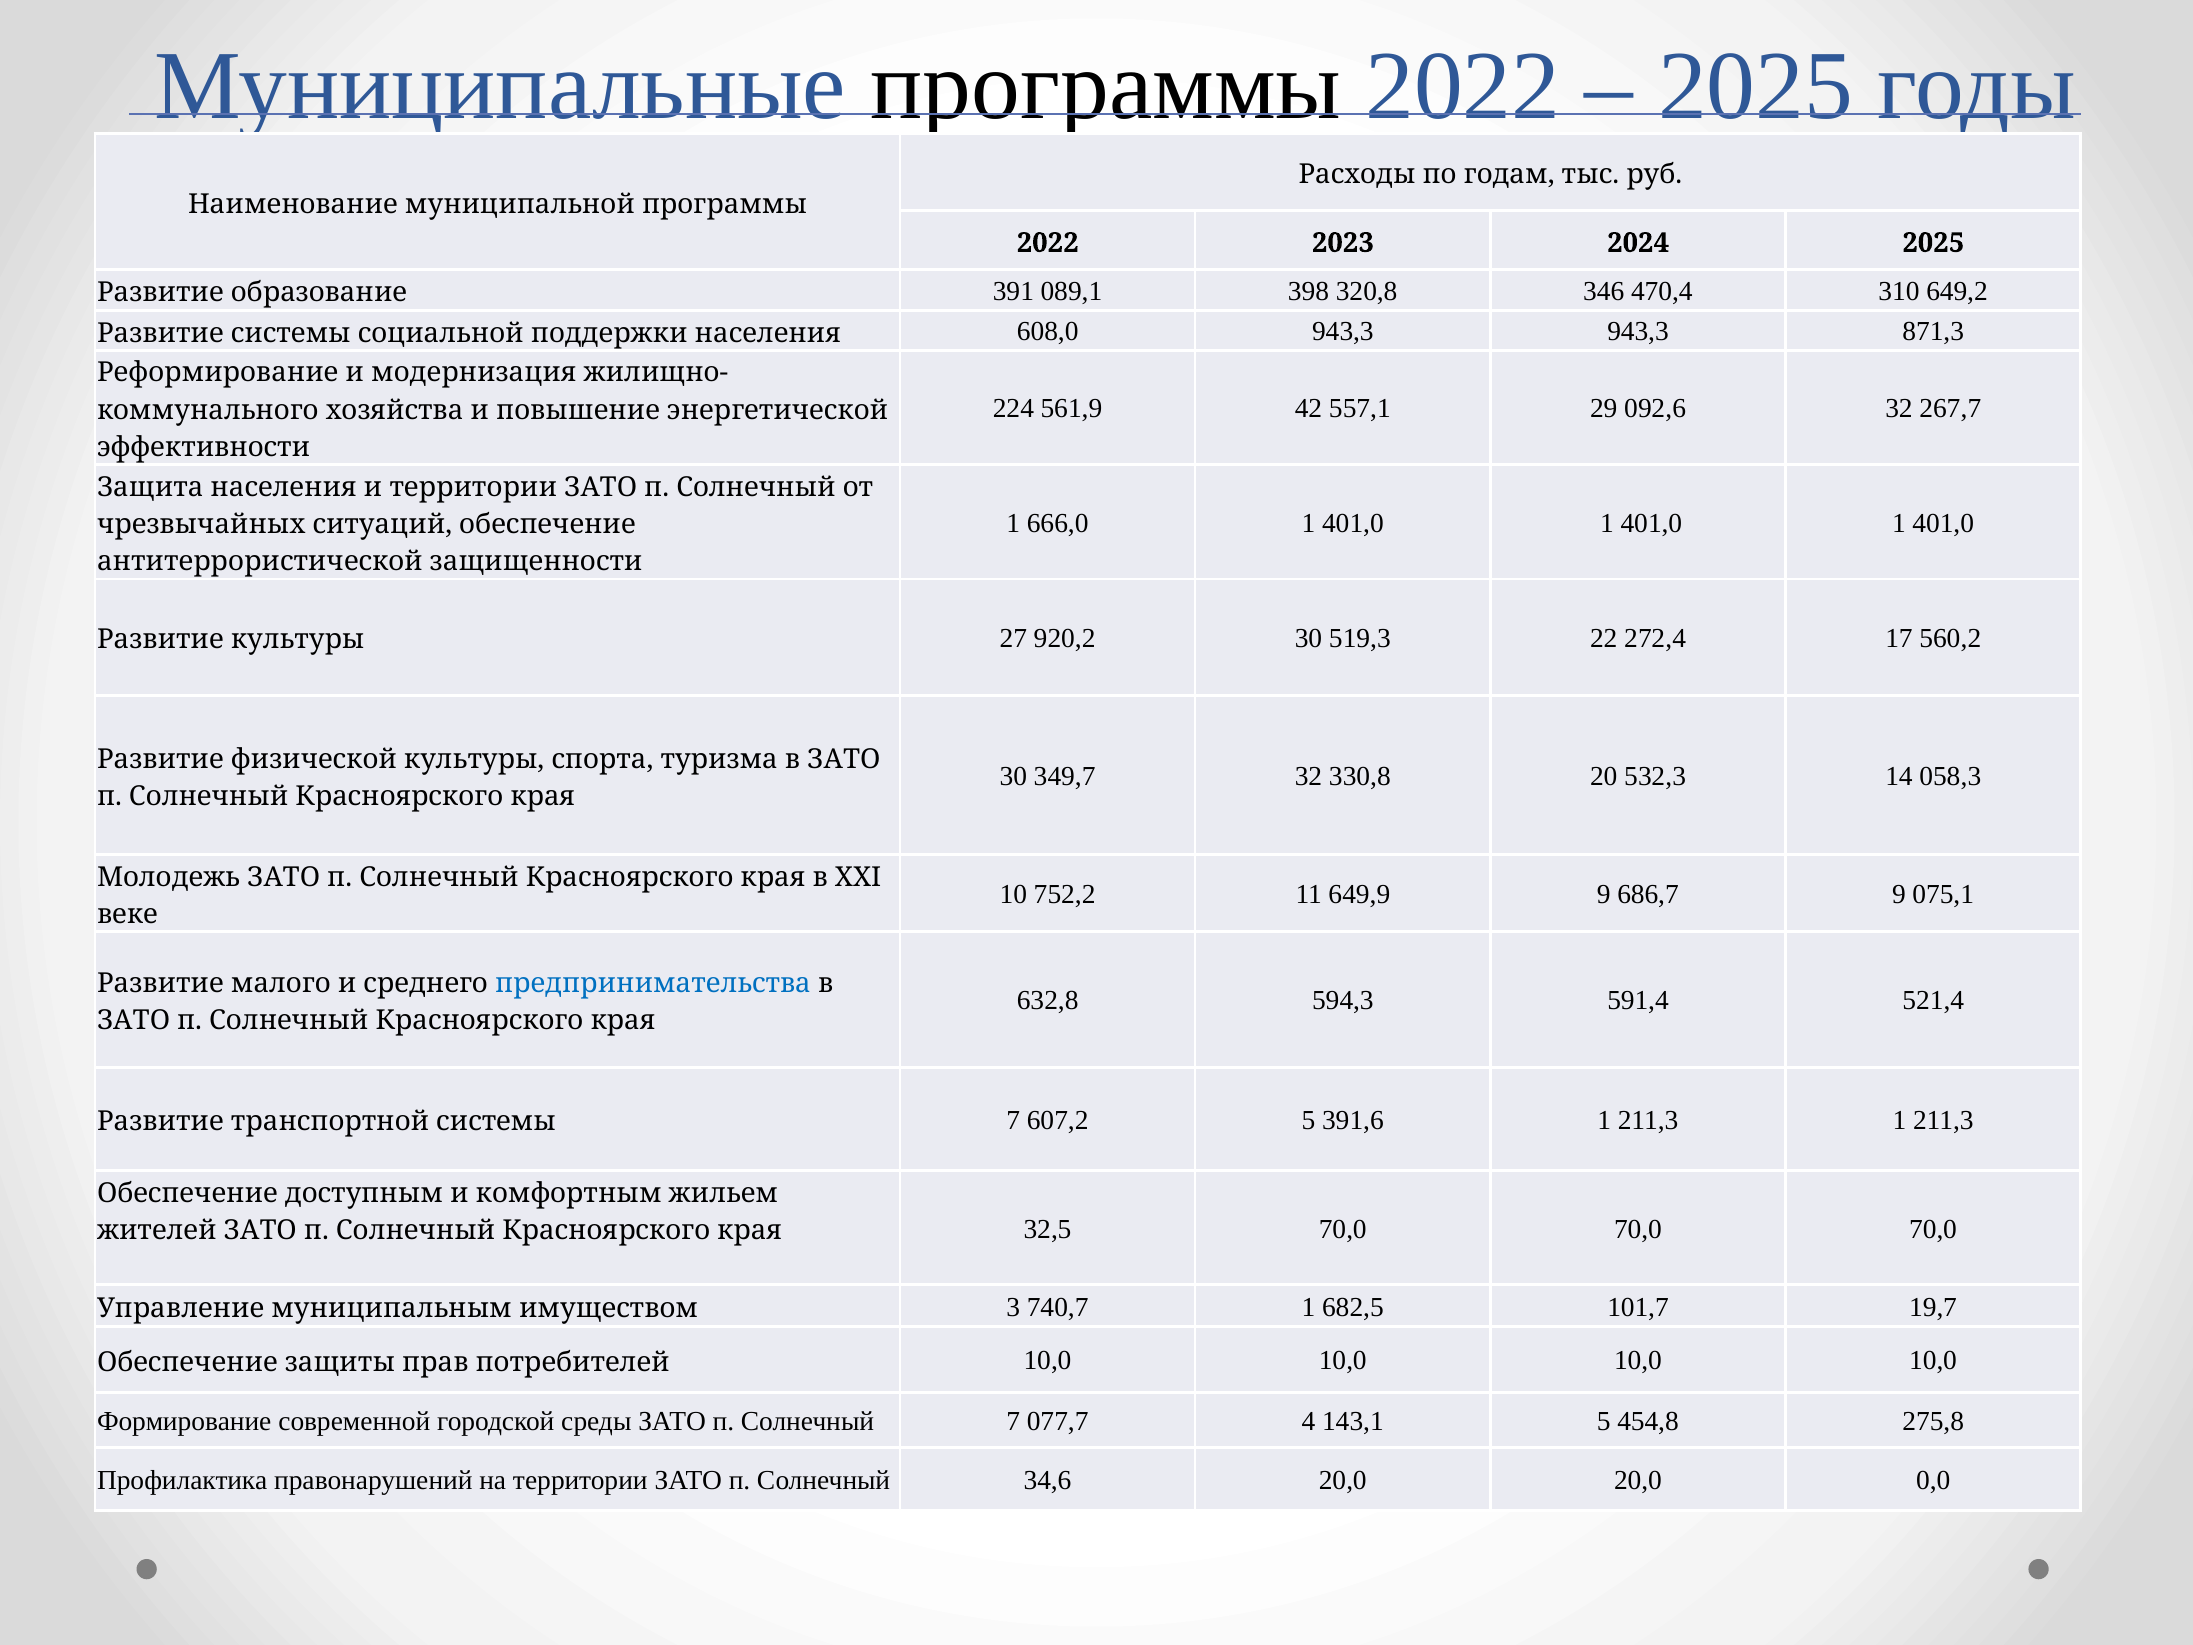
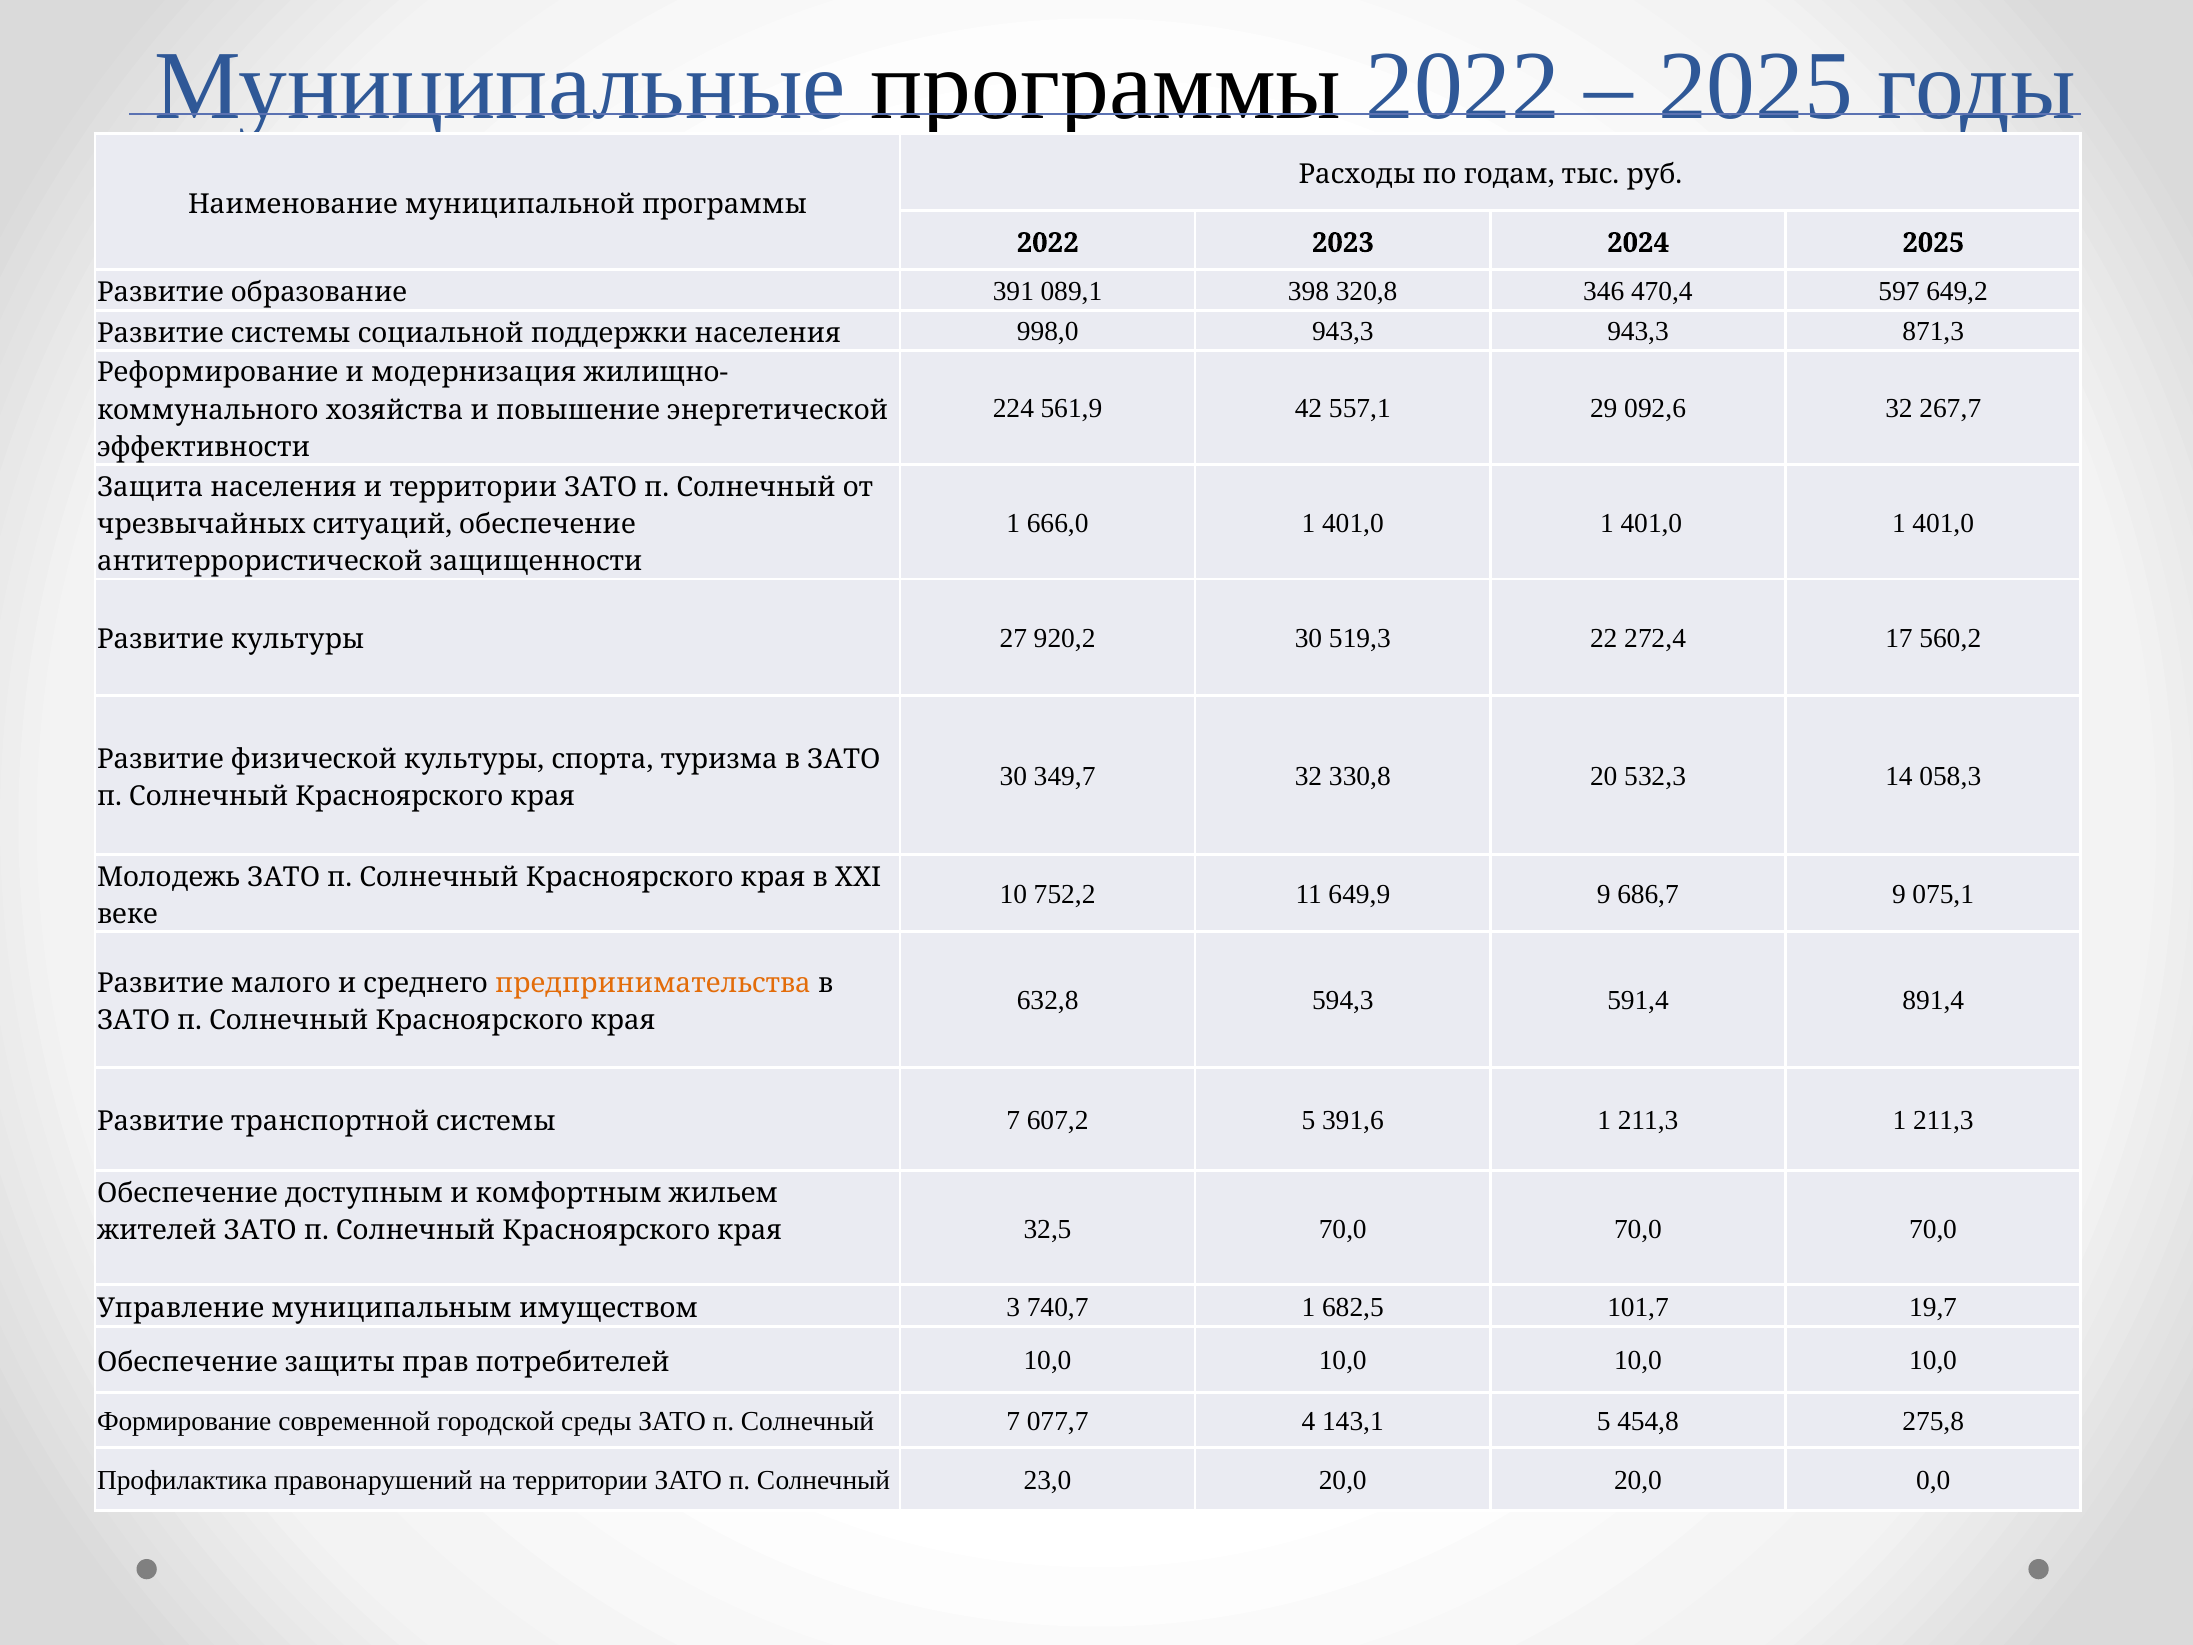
310: 310 -> 597 (1899, 291)
608,0: 608,0 -> 998,0 (1048, 332)
предпринимательства colour: blue -> orange (653, 983)
521,4: 521,4 -> 891,4 (1933, 1001)
34,6: 34,6 -> 23,0 (1048, 1480)
